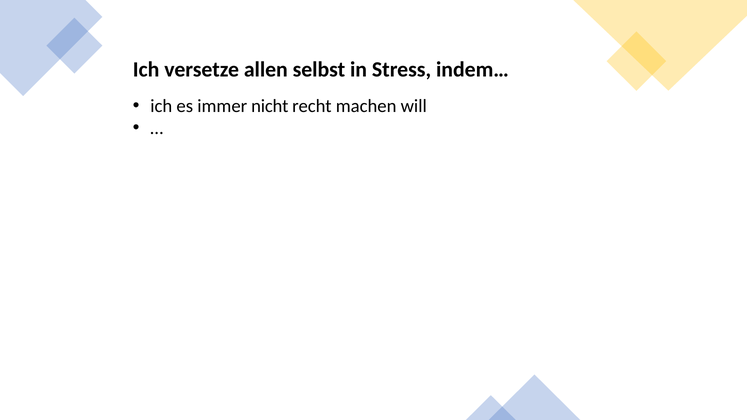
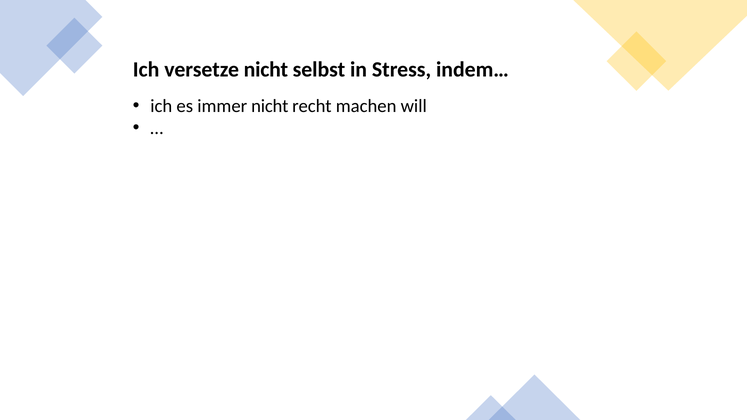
versetze allen: allen -> nicht (266, 69)
